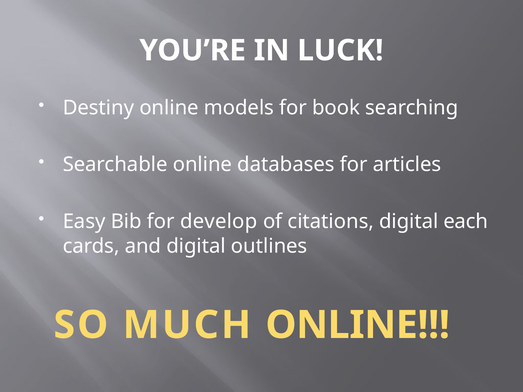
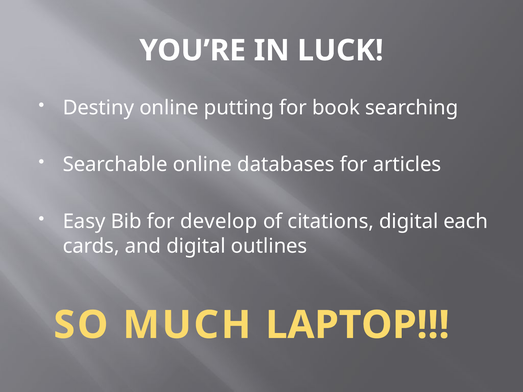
models: models -> putting (239, 108)
MUCH ONLINE: ONLINE -> LAPTOP (358, 325)
